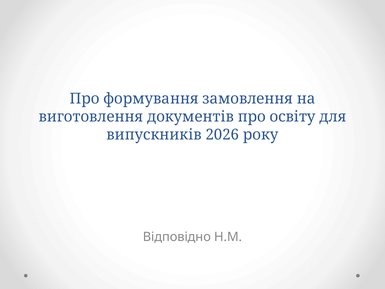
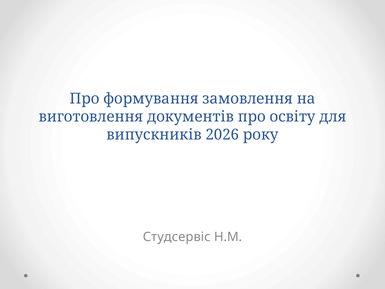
Відповідно: Відповідно -> Студсервіс (177, 237)
